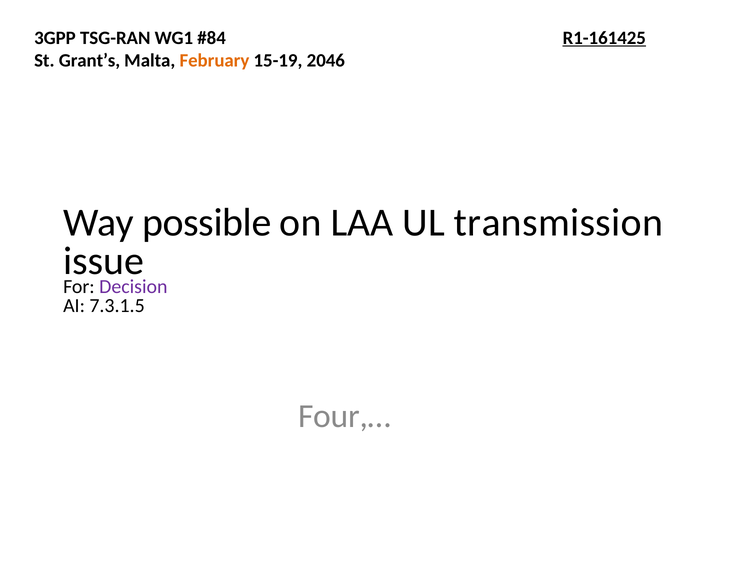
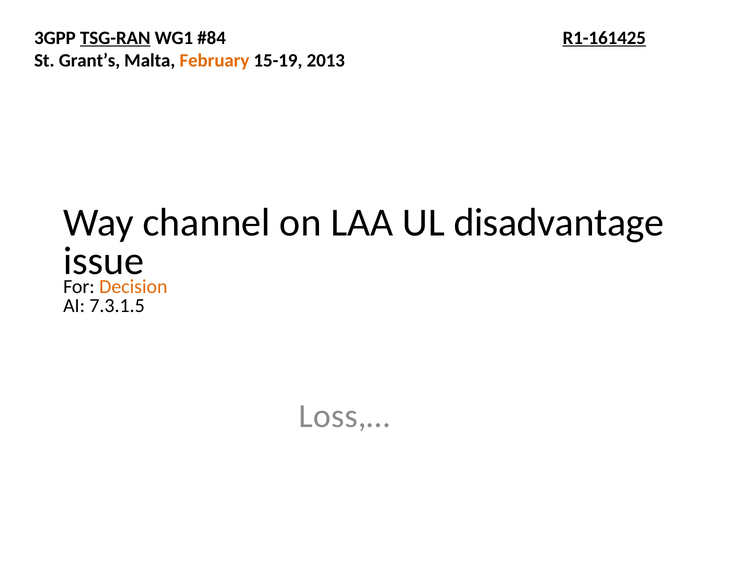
TSG-RAN underline: none -> present (115, 38)
2046: 2046 -> 2013 (326, 61)
possible: possible -> channel (207, 223)
transmission: transmission -> disadvantage (559, 223)
Decision colour: purple -> orange (133, 287)
Four,…: Four,… -> Loss,… (344, 416)
